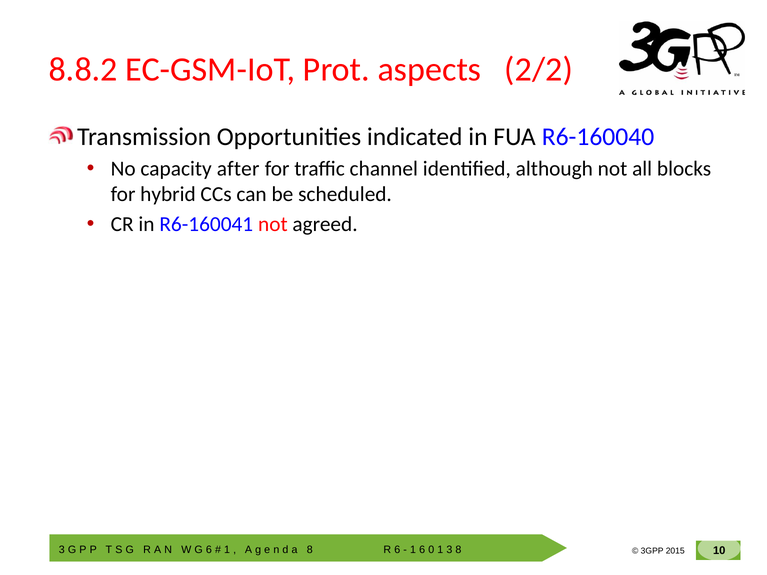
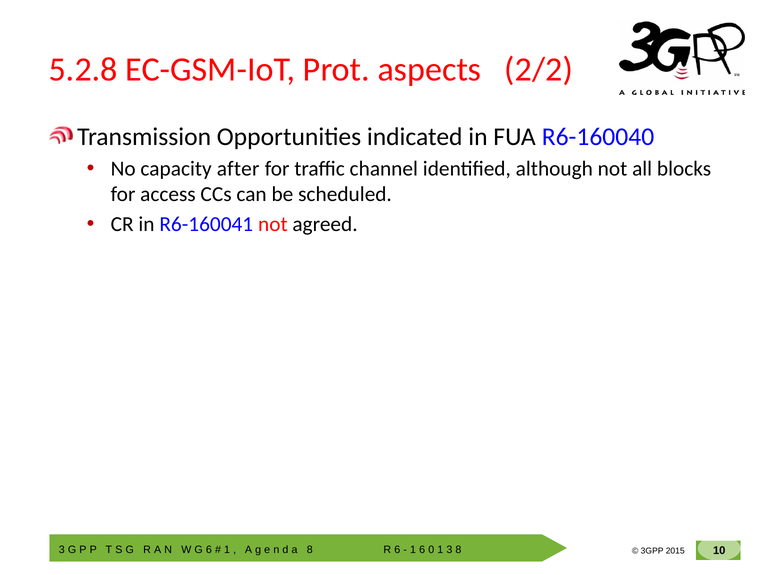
8.8.2: 8.8.2 -> 5.2.8 (83, 69)
hybrid: hybrid -> access (168, 194)
